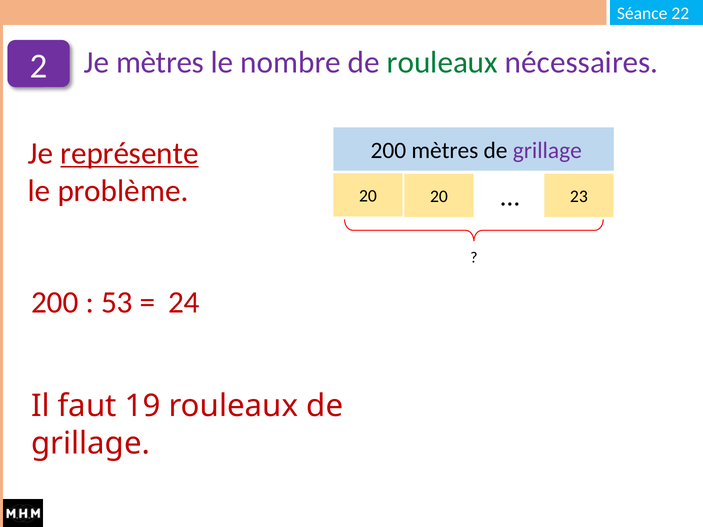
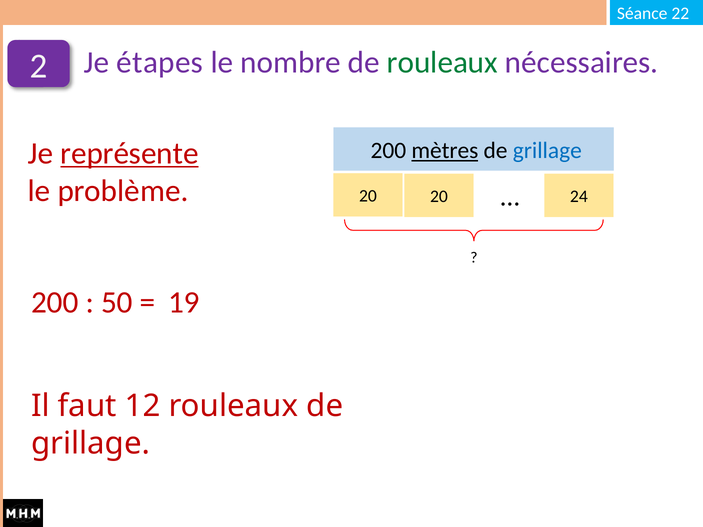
Je mètres: mètres -> étapes (160, 63)
mètres underline: none -> present (445, 151)
grillage colour: purple -> blue (547, 151)
23: 23 -> 24 (579, 197)
53: 53 -> 50 (117, 303)
24: 24 -> 19 (184, 303)
19: 19 -> 12 (143, 406)
